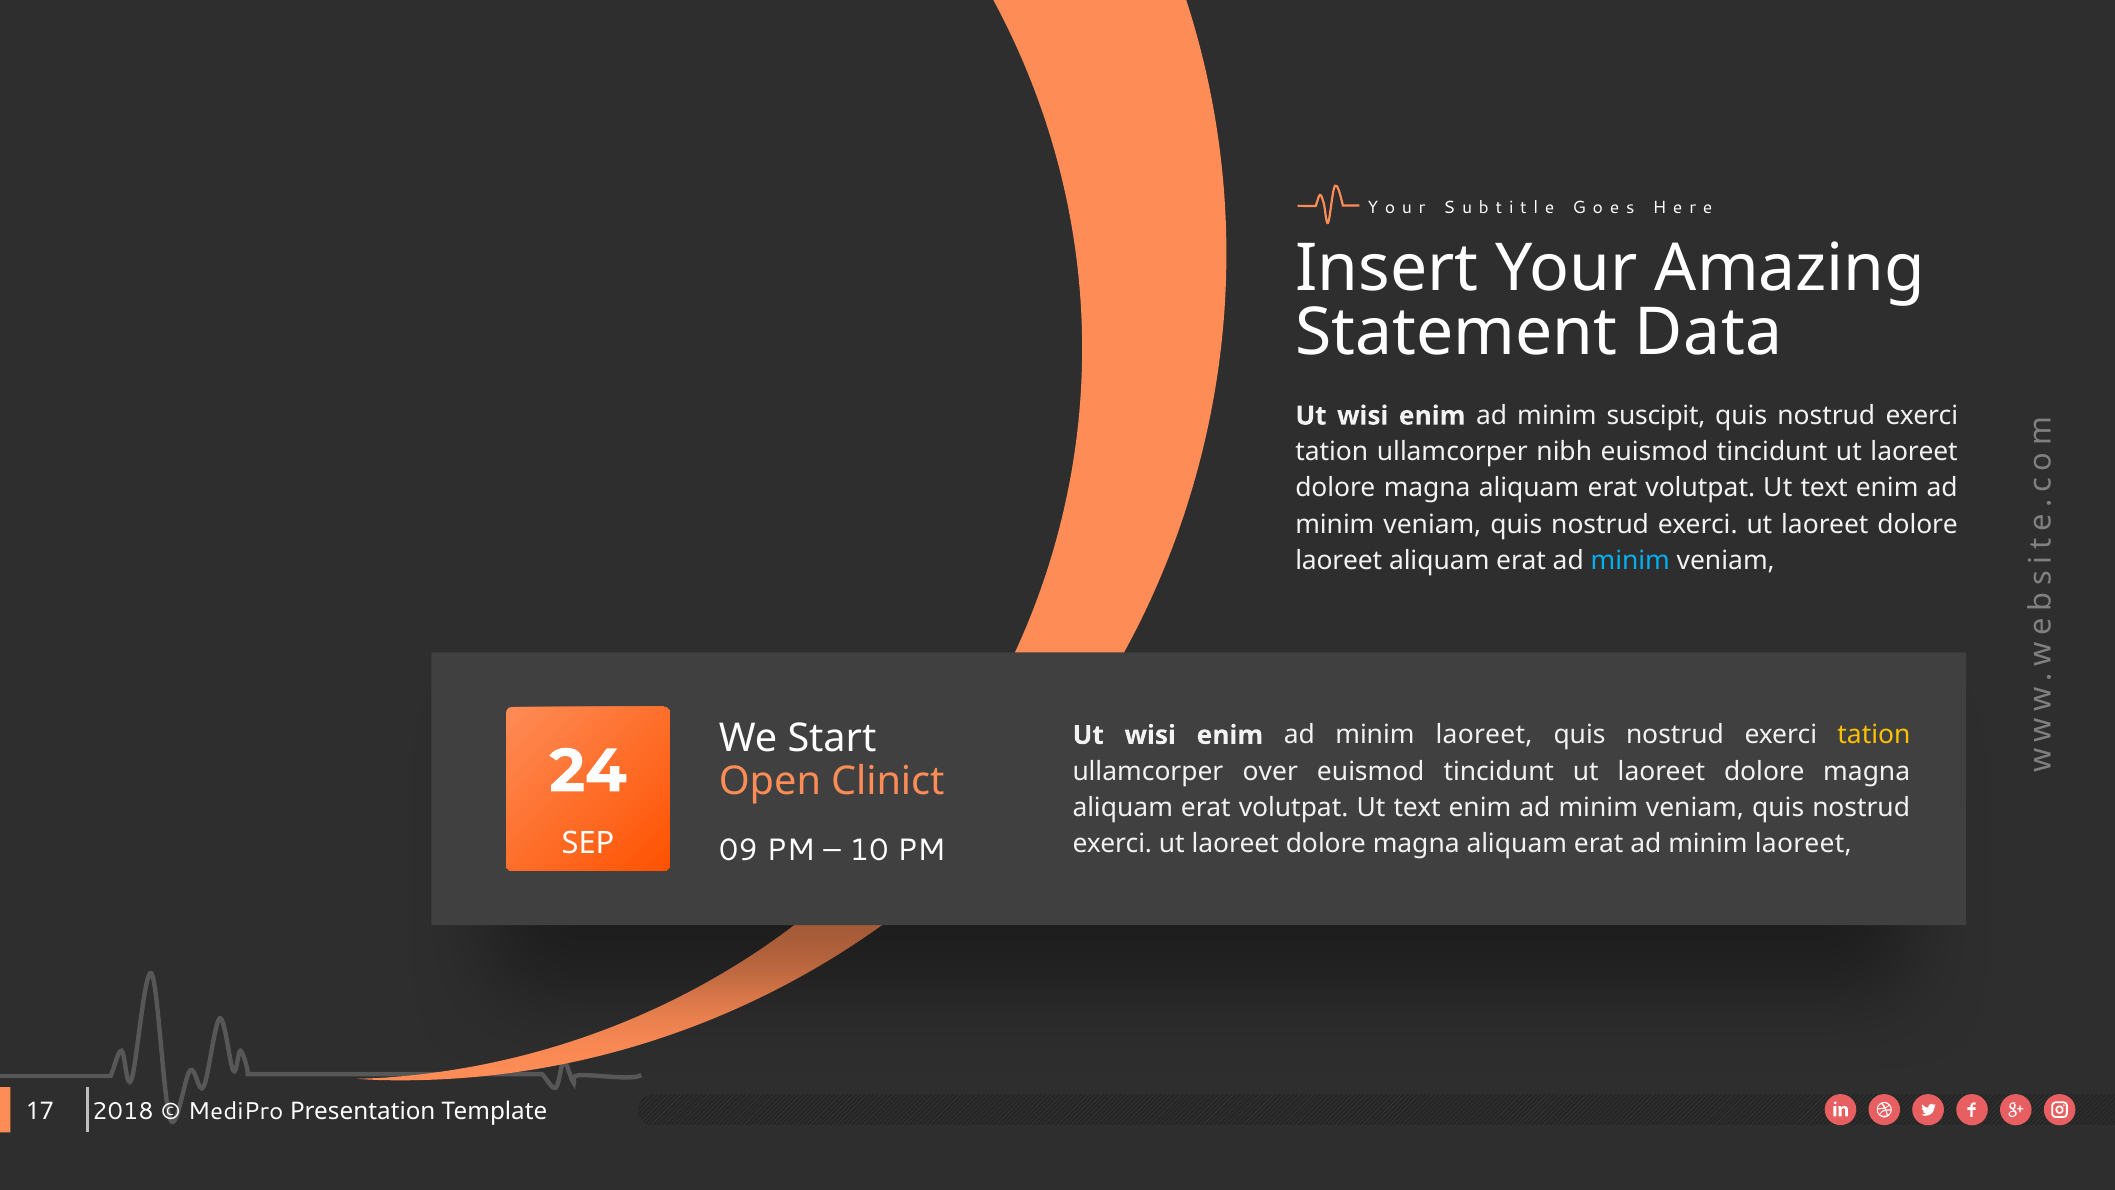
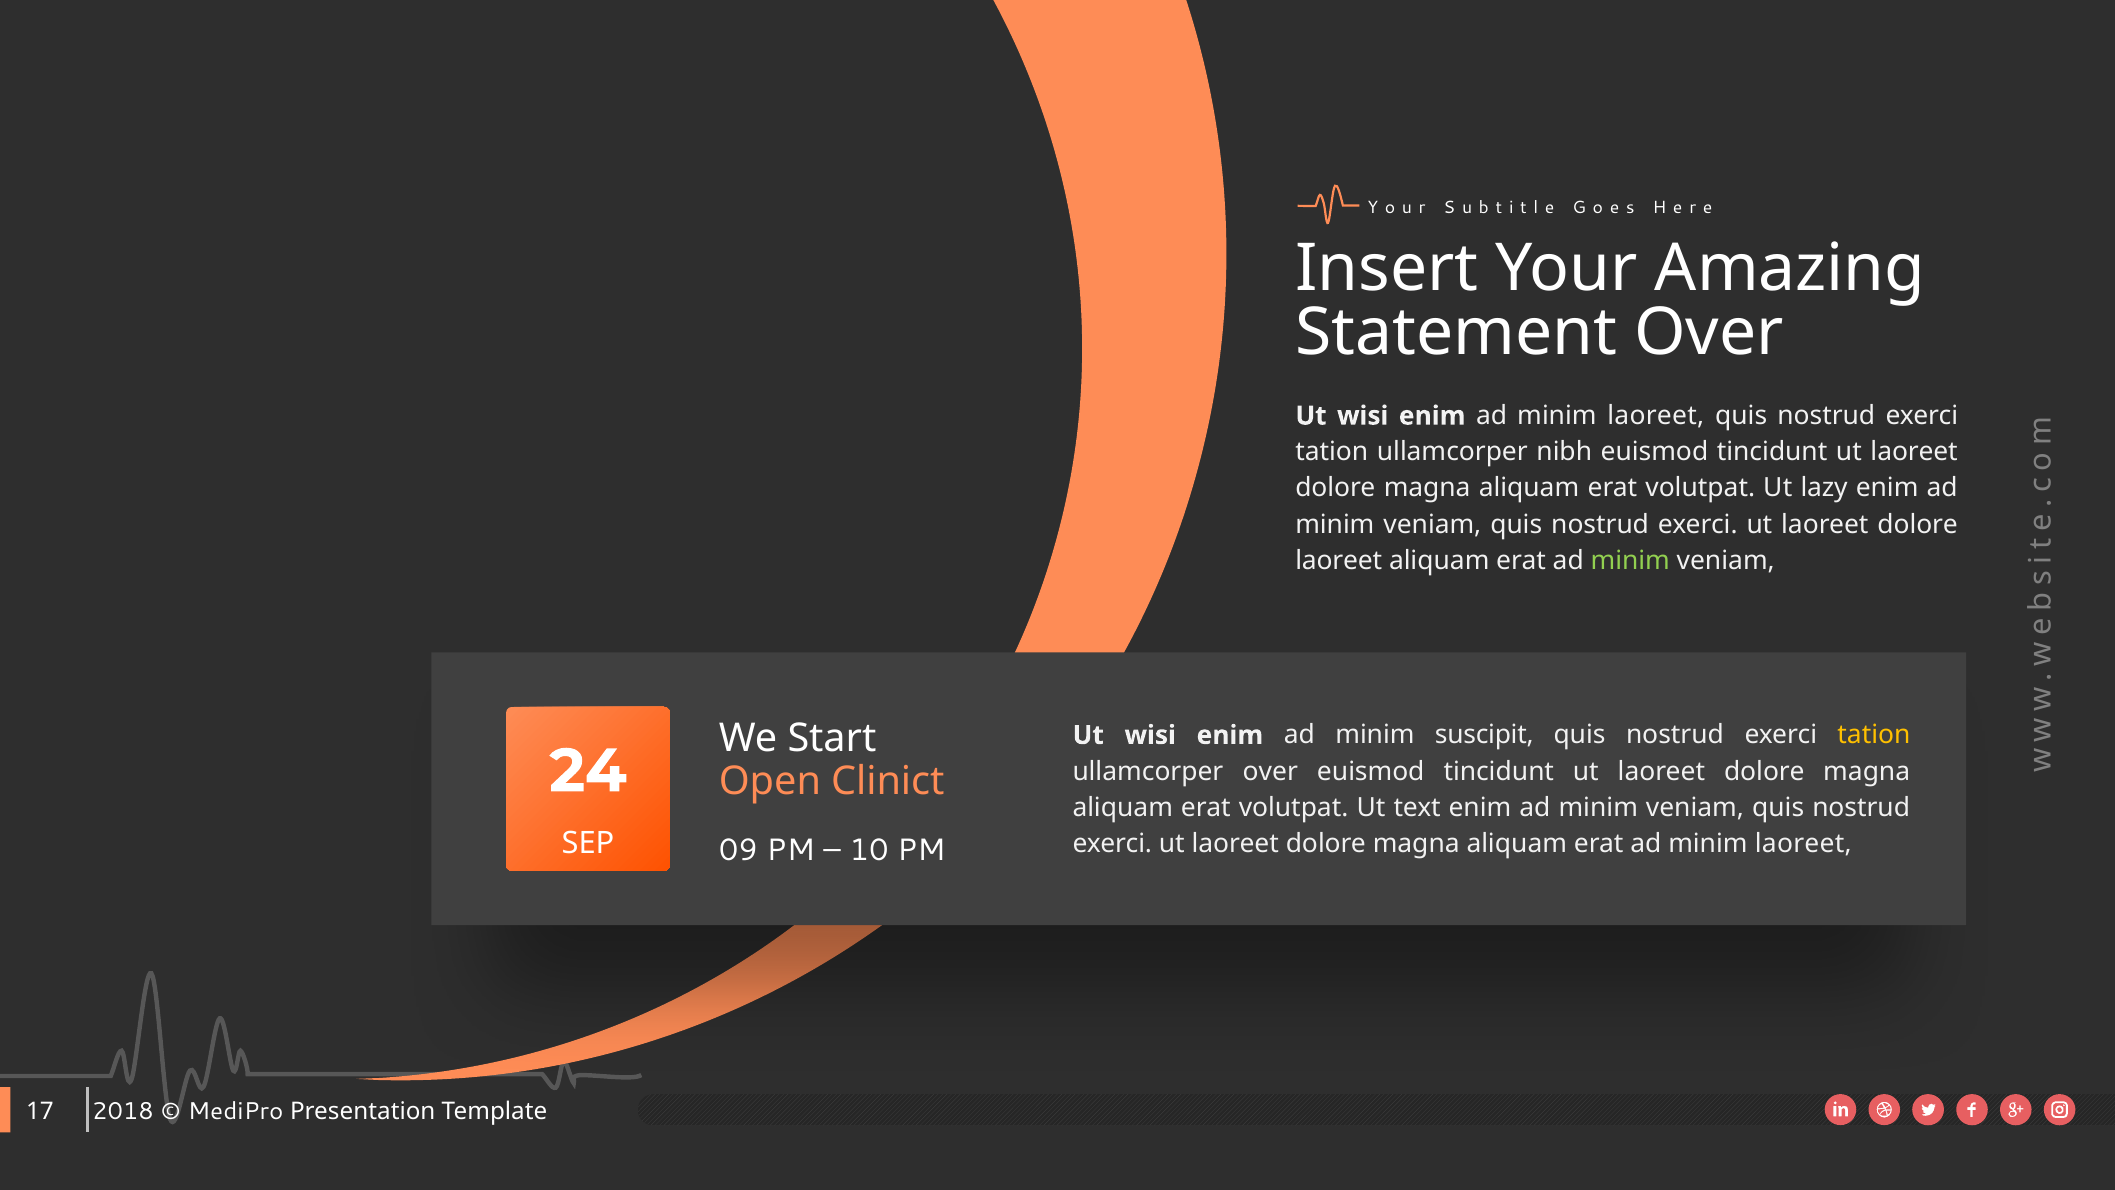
Statement Data: Data -> Over (1709, 333)
enim ad minim suscipit: suscipit -> laoreet (1656, 416)
text: text -> lazy (1824, 488)
minim colour: light blue -> light green (1630, 560)
enim ad minim laoreet: laoreet -> suscipit (1484, 735)
